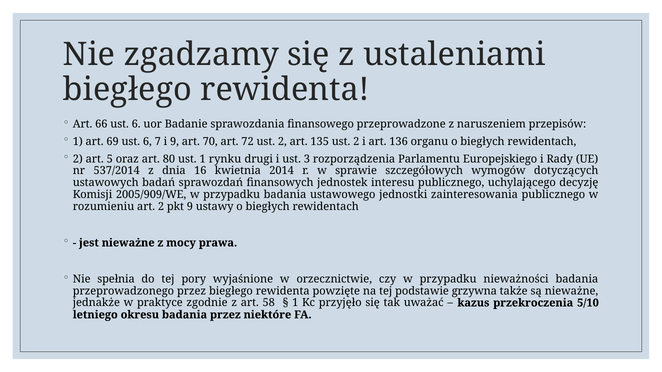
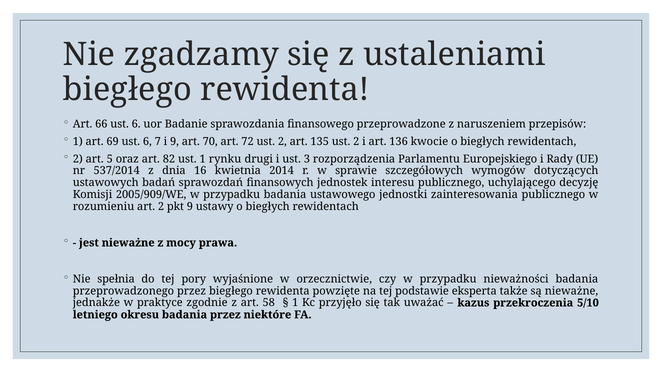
organu: organu -> kwocie (429, 142)
80: 80 -> 82 (169, 159)
grzywna: grzywna -> eksperta (474, 291)
